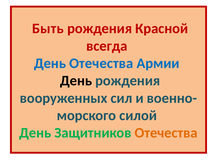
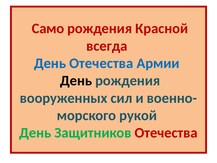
Быть: Быть -> Само (48, 28)
силой: силой -> рукой (138, 115)
Отечества colour: orange -> red (166, 133)
